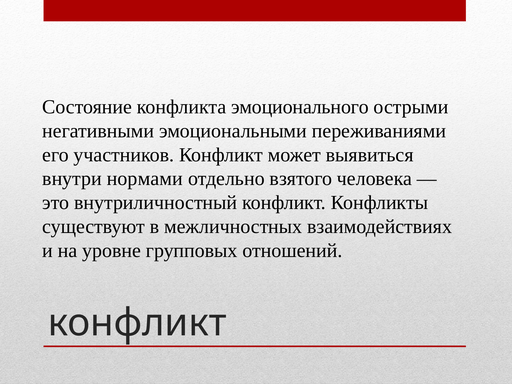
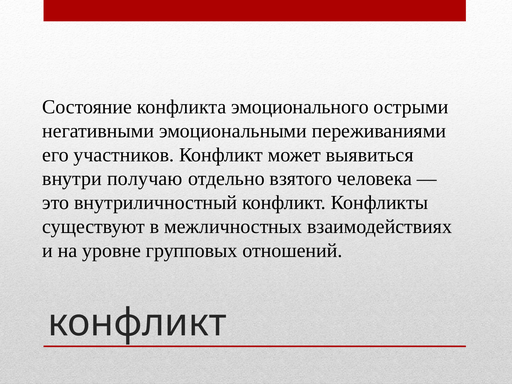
нормами: нормами -> получаю (145, 179)
